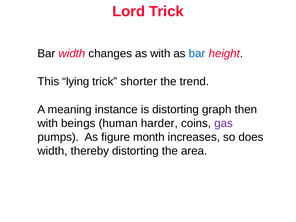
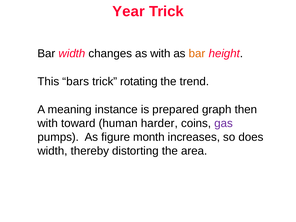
Lord: Lord -> Year (129, 11)
bar colour: blue -> orange (197, 54)
lying: lying -> bars (76, 82)
shorter: shorter -> rotating (139, 82)
is distorting: distorting -> prepared (176, 110)
beings: beings -> toward (78, 123)
